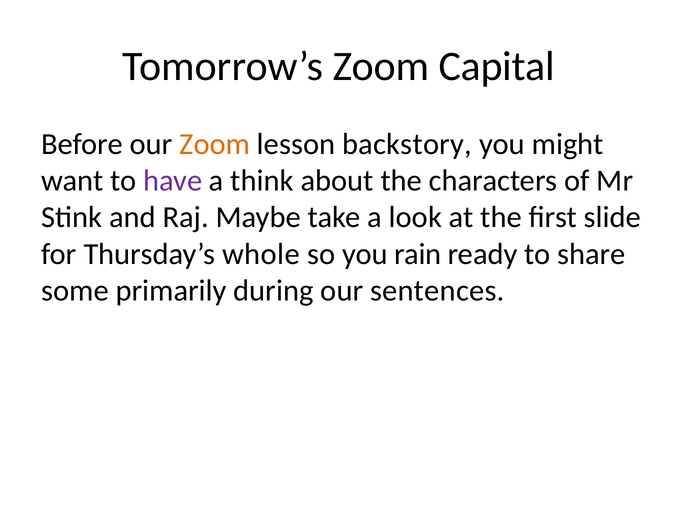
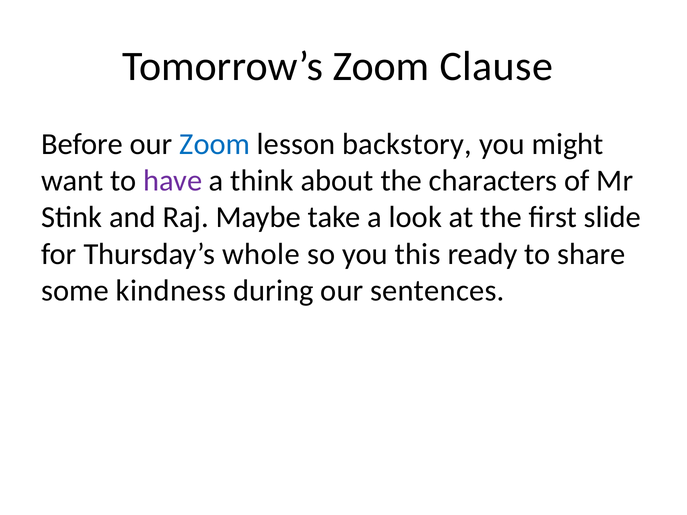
Capital: Capital -> Clause (496, 67)
Zoom colour: orange -> blue (215, 144)
rain: rain -> this (418, 254)
primarily: primarily -> kindness (171, 291)
